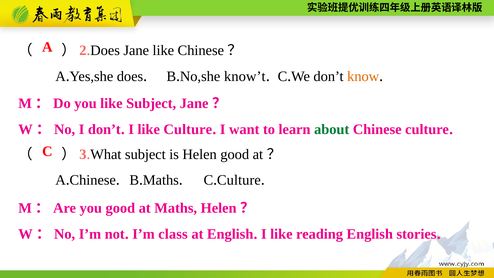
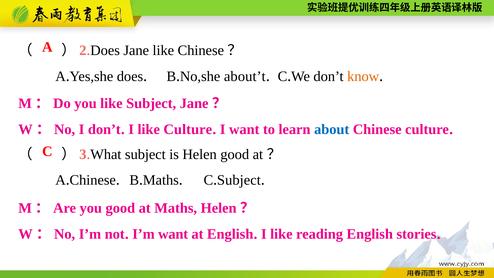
know’t: know’t -> about’t (245, 76)
about colour: green -> blue (332, 129)
Culture: Culture -> Subject (239, 180)
I’m class: class -> want (173, 234)
